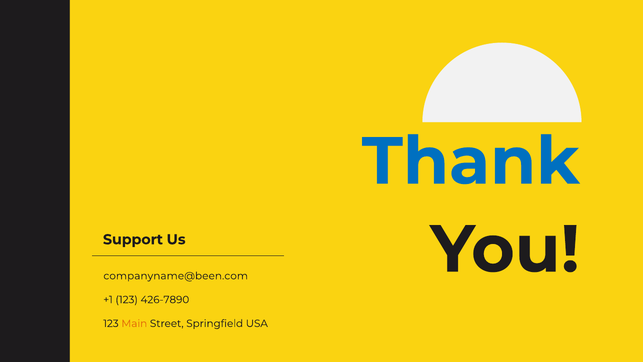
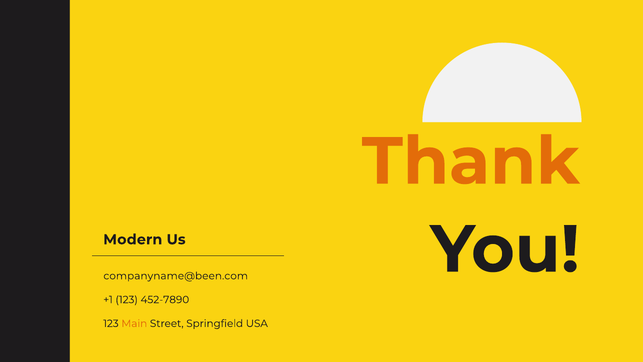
Thank colour: blue -> orange (471, 162)
Support: Support -> Modern (133, 239)
426-7890: 426-7890 -> 452-7890 (165, 300)
